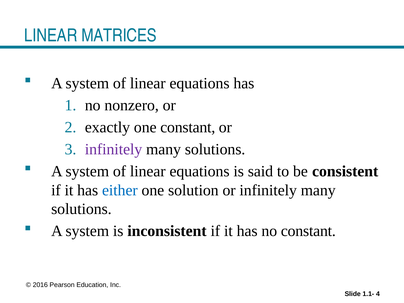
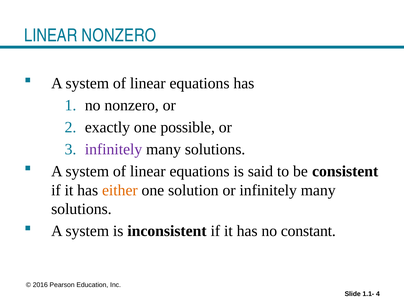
LINEAR MATRICES: MATRICES -> NONZERO (119, 36)
one constant: constant -> possible (188, 127)
either colour: blue -> orange (120, 190)
